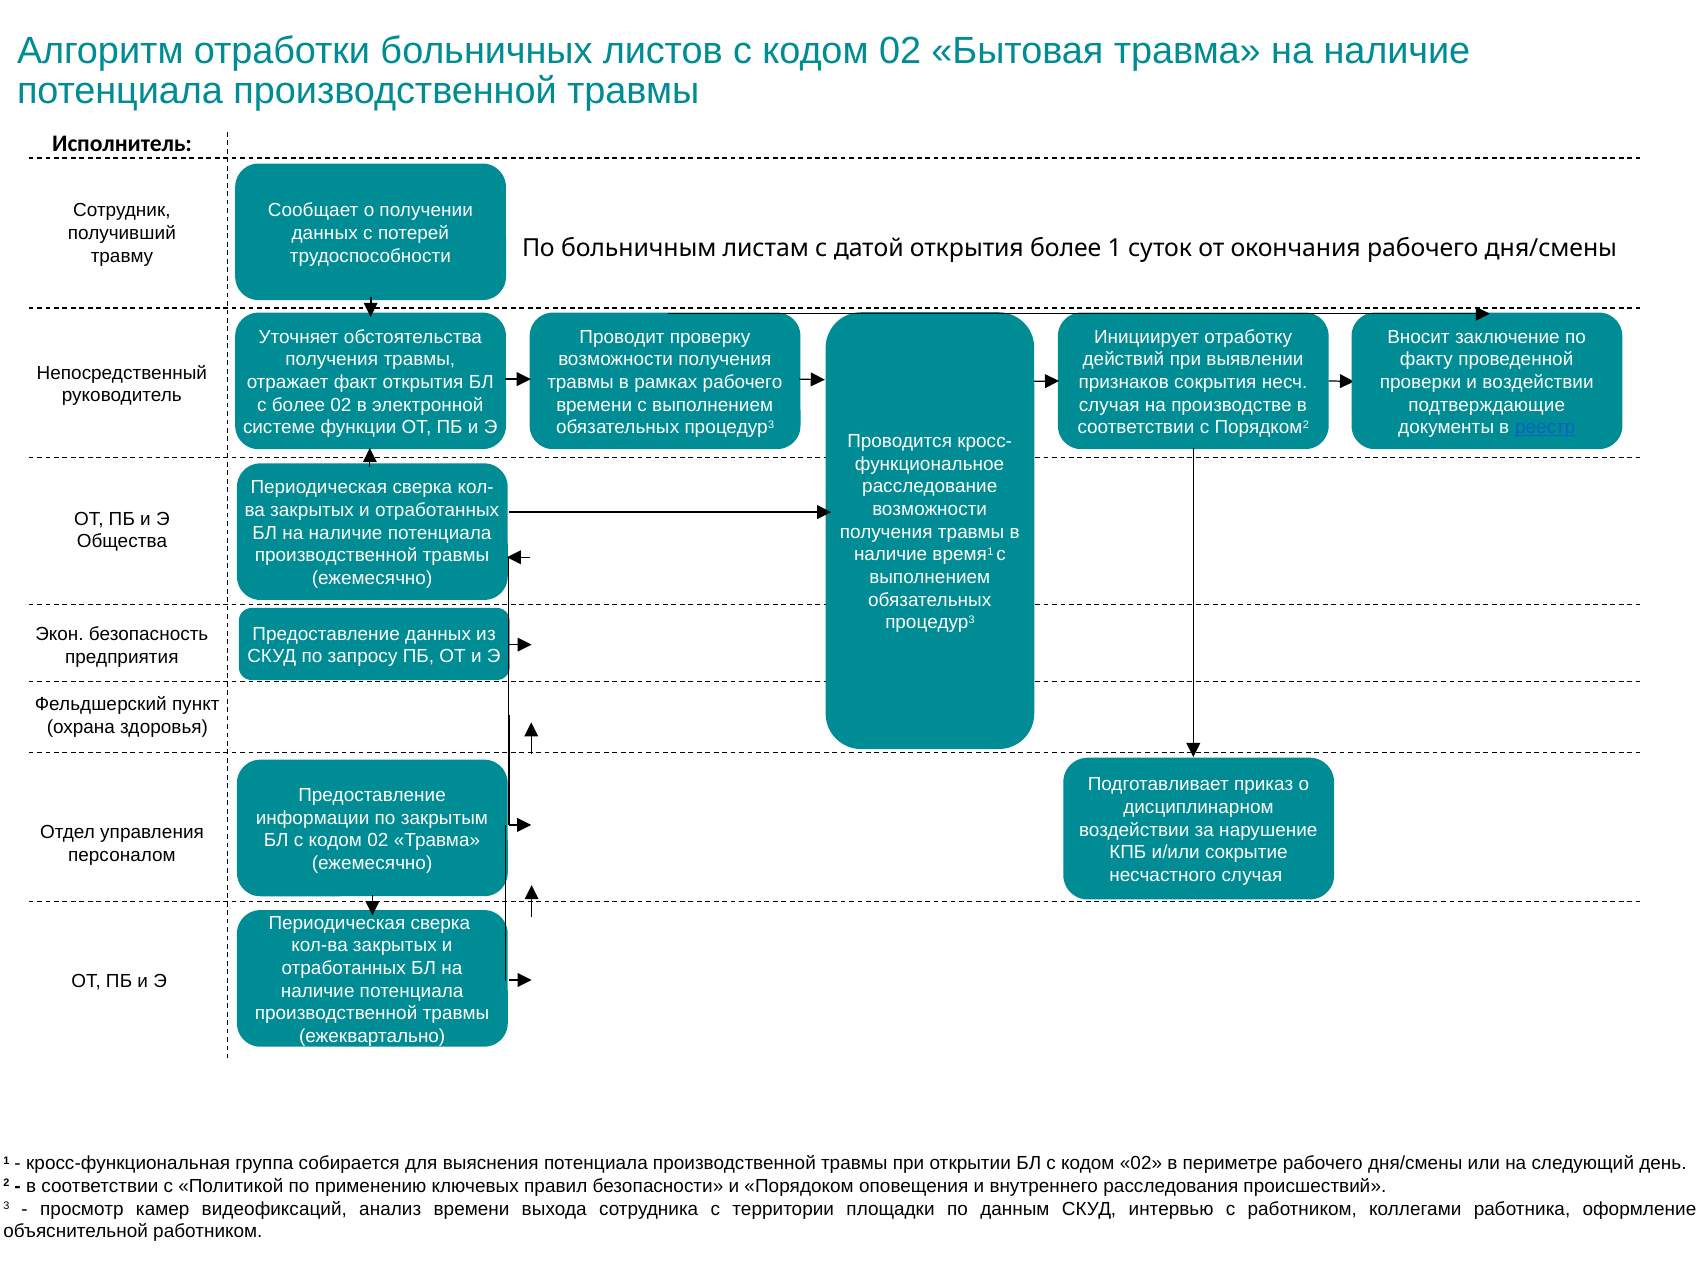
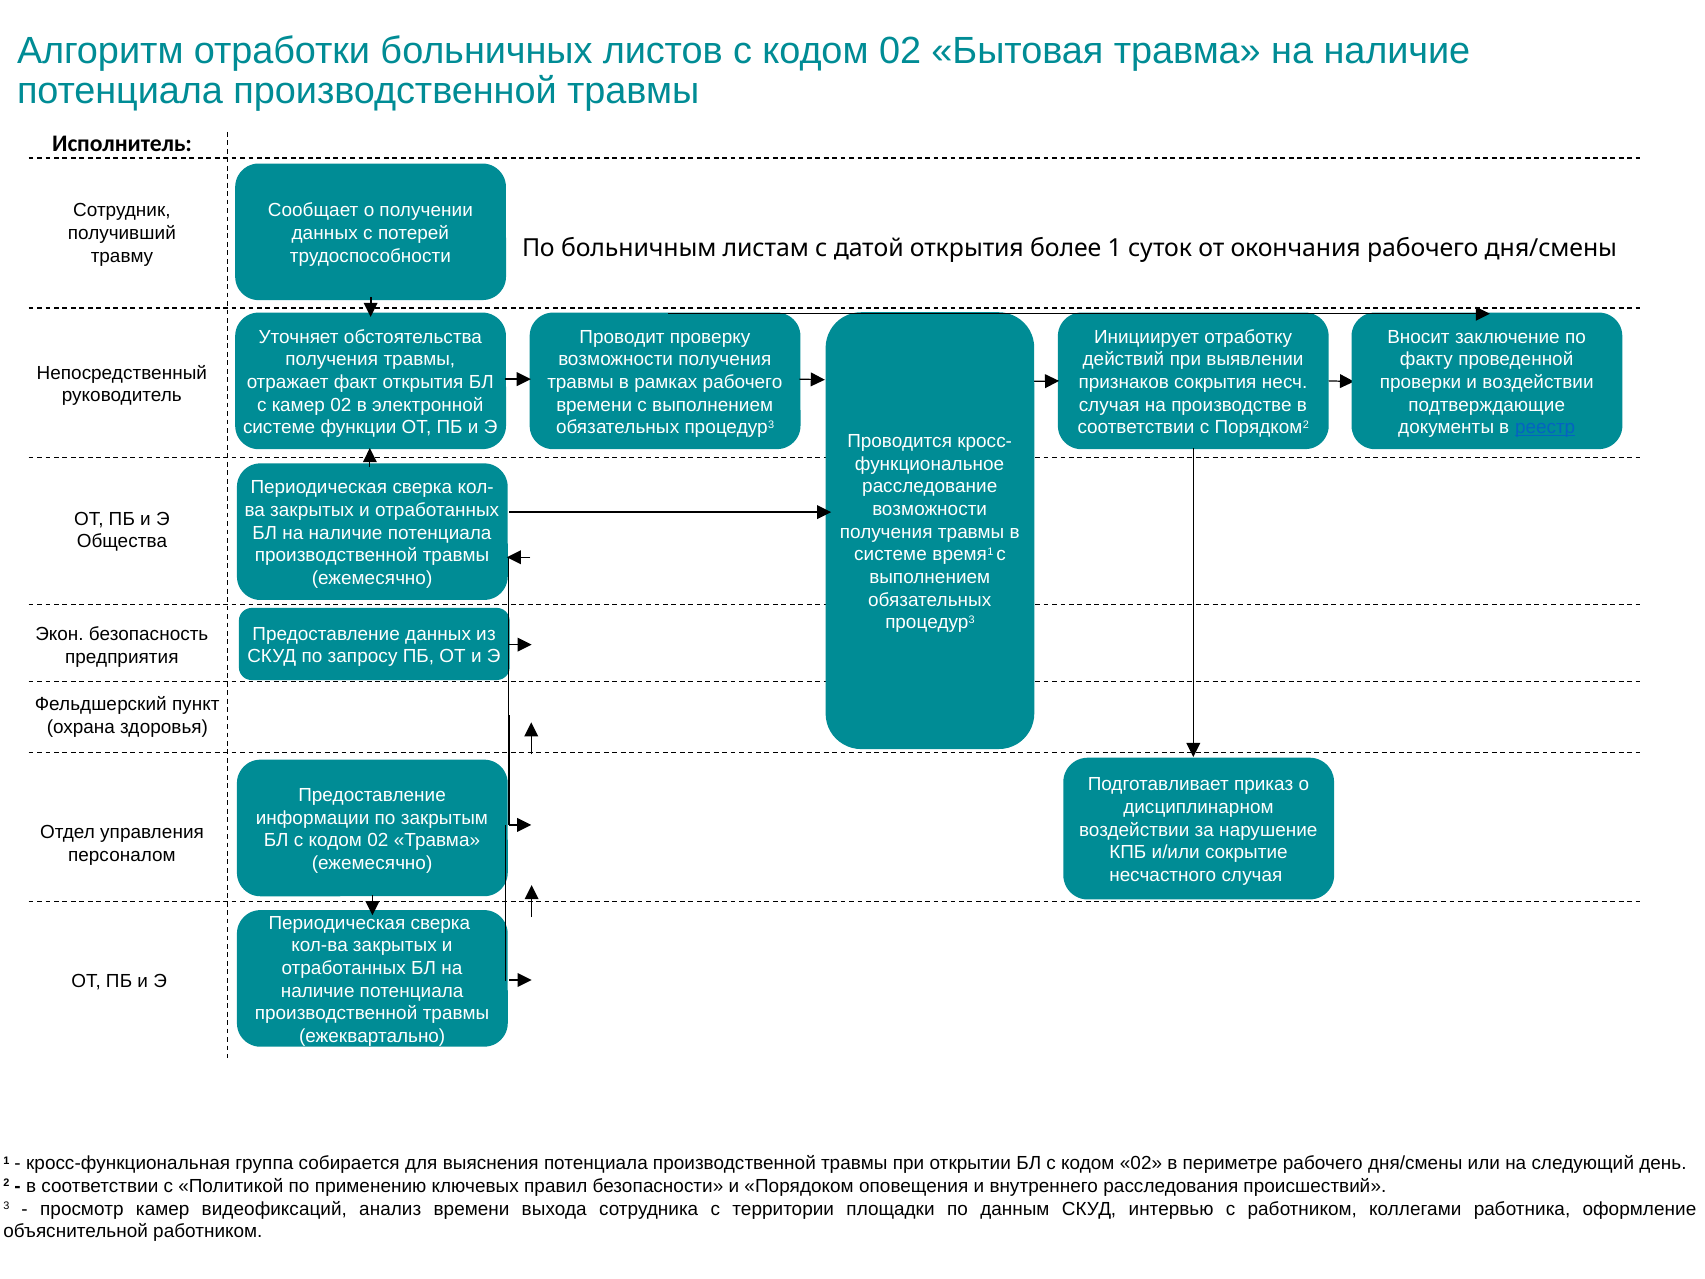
с более: более -> камер (298, 405)
наличие: наличие -> системе (890, 555)
